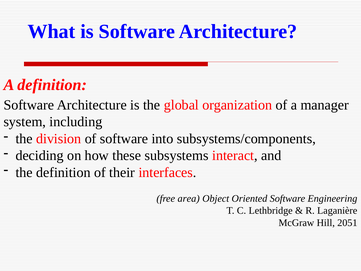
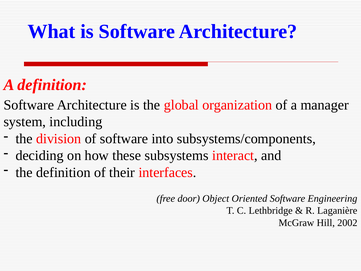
area: area -> door (189, 198)
2051: 2051 -> 2002 (347, 223)
